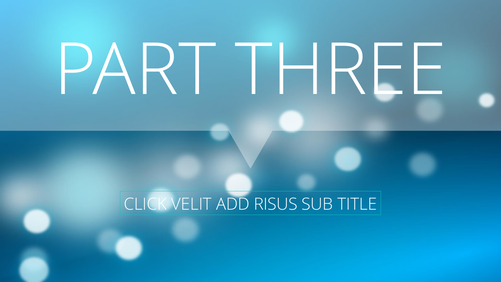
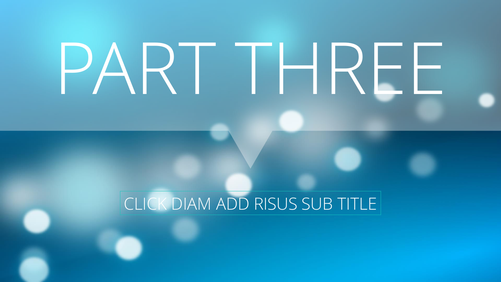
VELIT: VELIT -> DIAM (192, 204)
